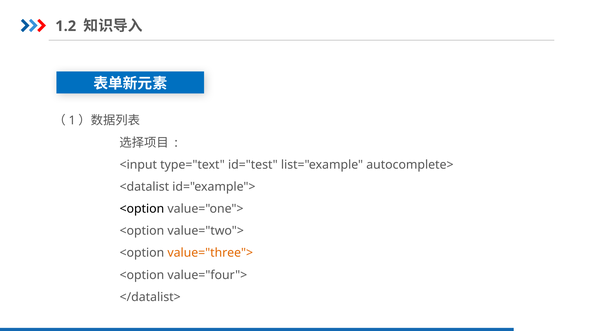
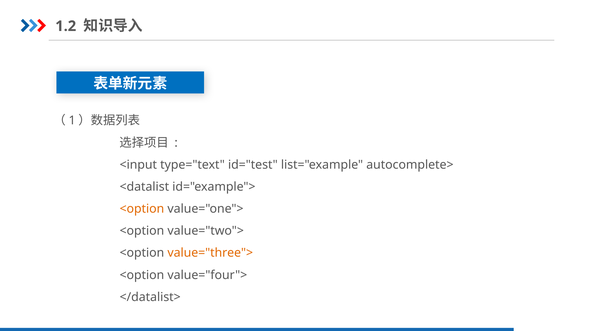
<option colour: black -> orange (142, 209)
